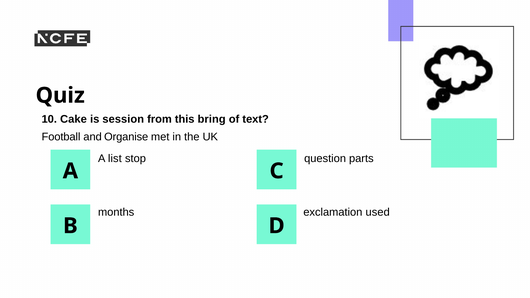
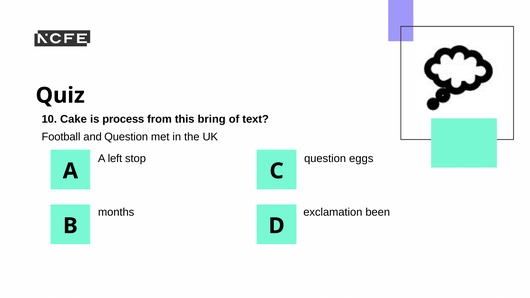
session: session -> process (123, 119)
and Organise: Organise -> Question (126, 137)
list: list -> left (115, 159)
parts: parts -> eggs (361, 159)
used: used -> been (378, 212)
